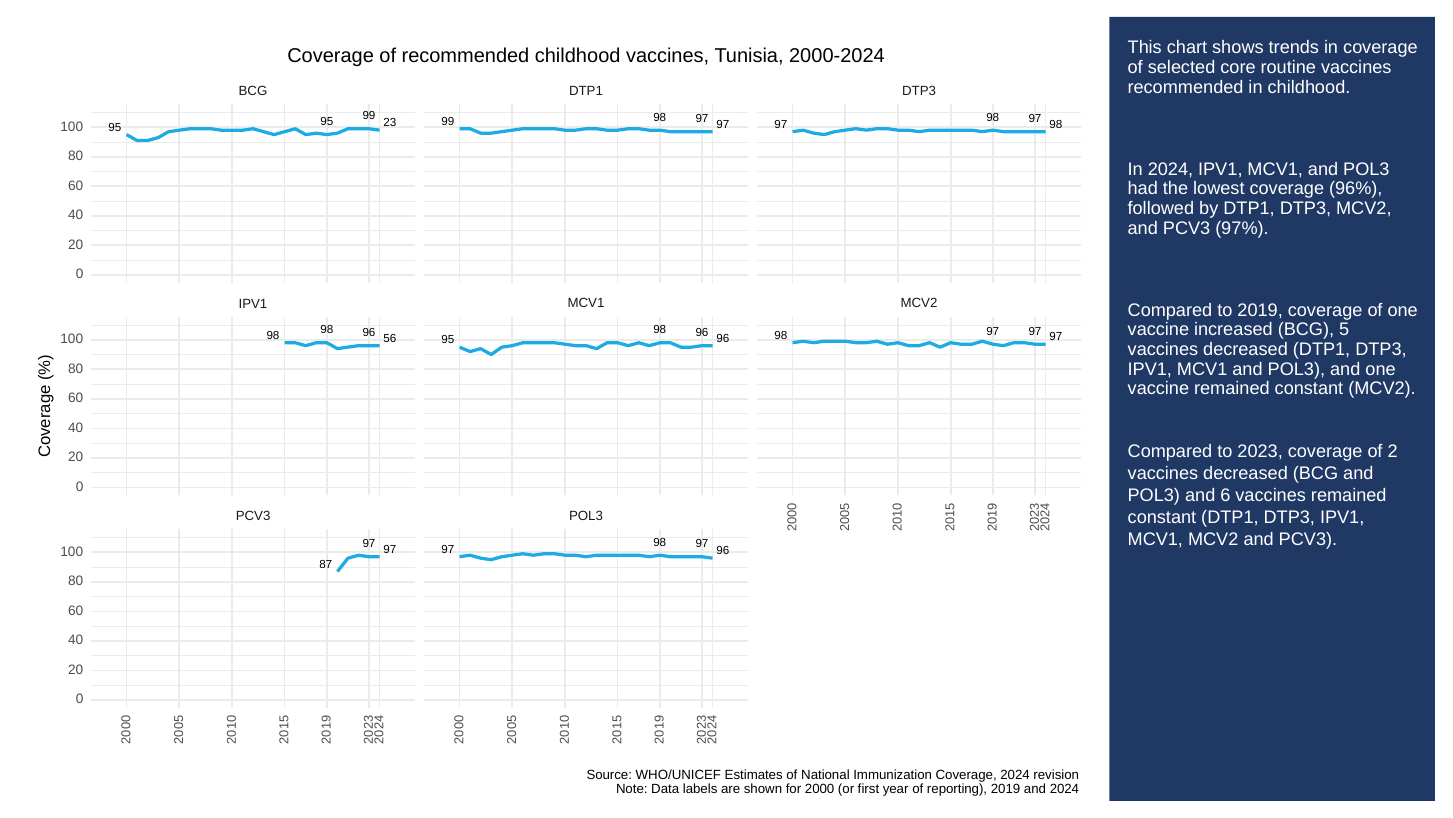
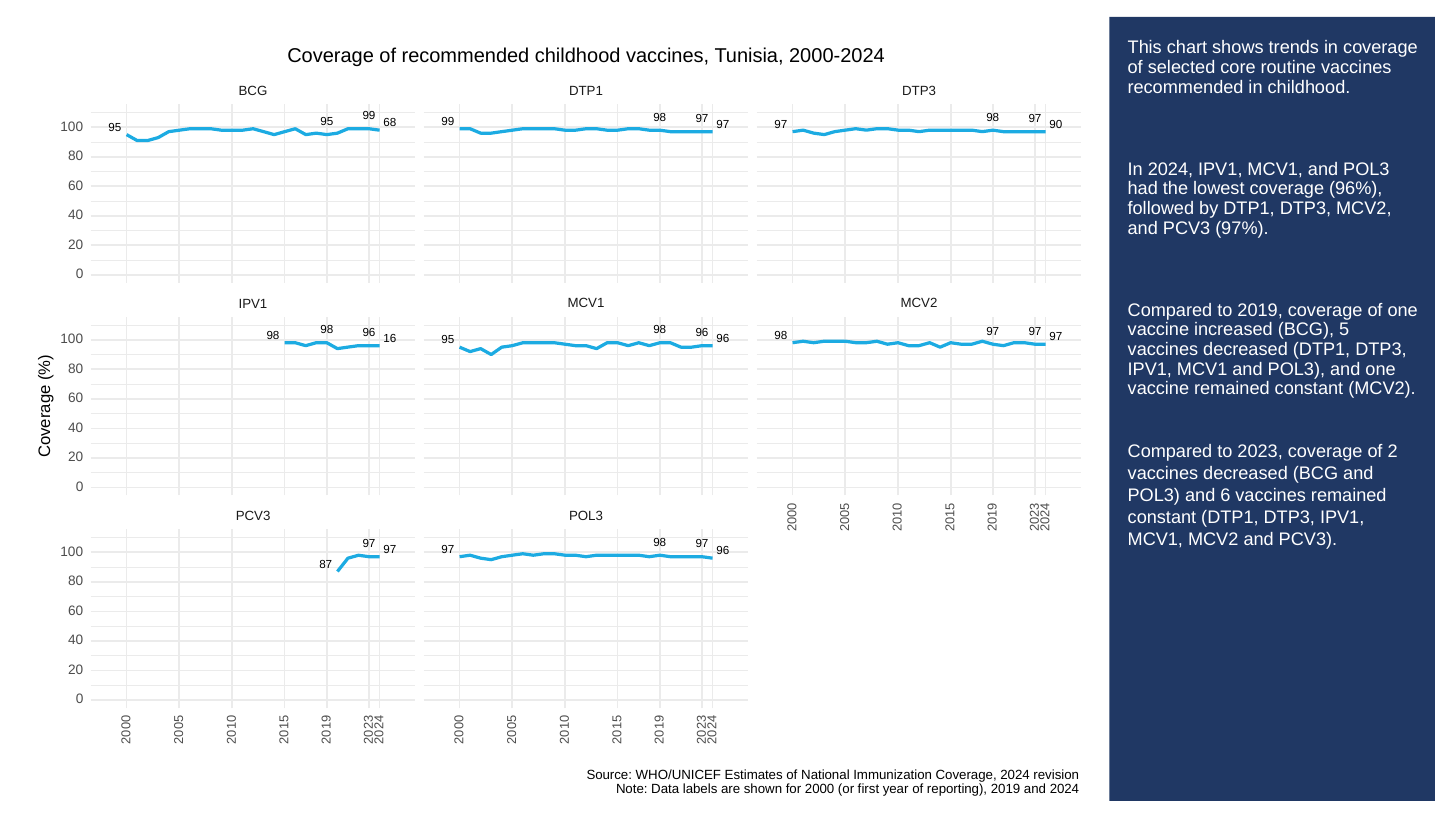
98: 98 -> 90 (1056, 124)
23: 23 -> 68 (390, 123)
56: 56 -> 16 (390, 338)
